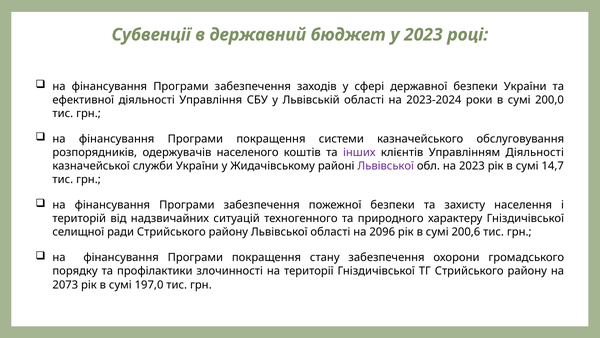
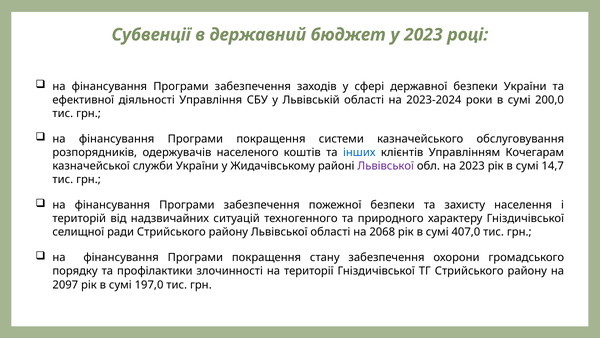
інших colour: purple -> blue (359, 152)
Управлінням Діяльності: Діяльності -> Кочегарам (535, 152)
2096: 2096 -> 2068 (382, 232)
200,6: 200,6 -> 407,0 (466, 232)
2073: 2073 -> 2097 (65, 284)
